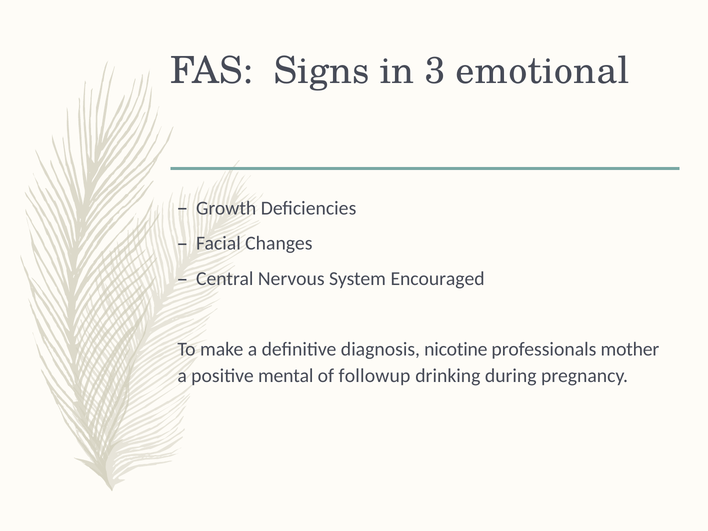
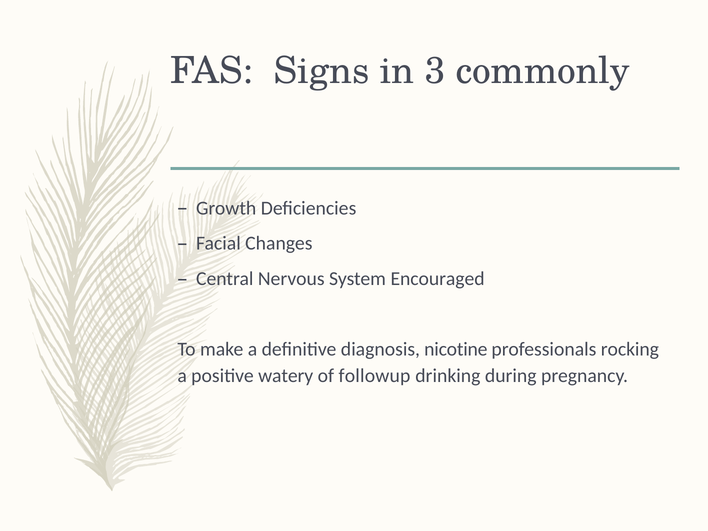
emotional: emotional -> commonly (543, 71)
mother: mother -> rocking (630, 349)
mental: mental -> watery (286, 376)
